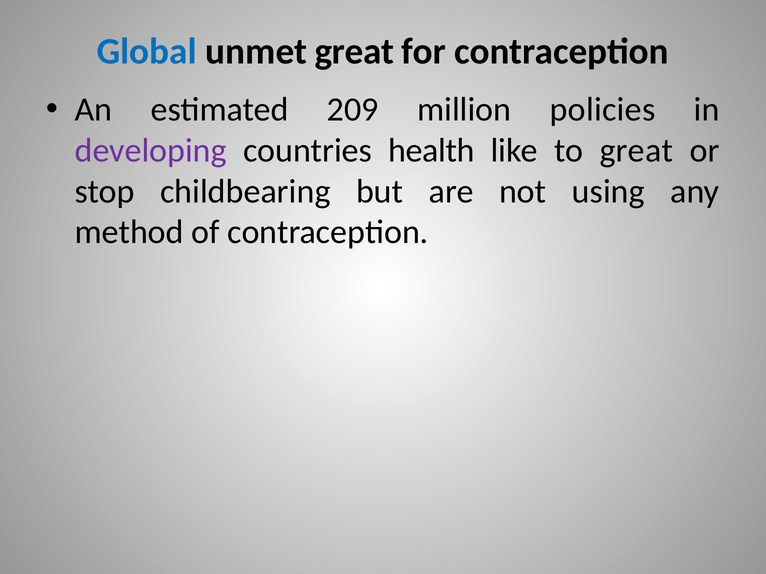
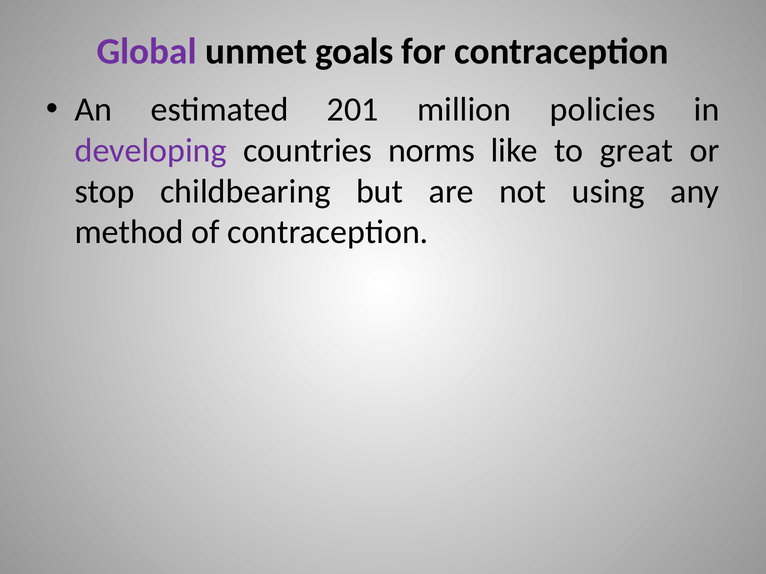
Global colour: blue -> purple (147, 52)
unmet great: great -> goals (354, 52)
209: 209 -> 201 (353, 110)
health: health -> norms (432, 151)
